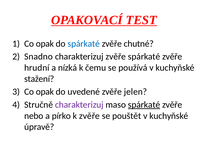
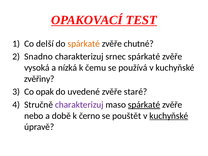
opak: opak -> delší (45, 44)
spárkaté colour: blue -> orange (84, 44)
charakterizuj zvěře: zvěře -> srnec (116, 57)
hrudní: hrudní -> vysoká (37, 68)
stažení: stažení -> zvěřiny (39, 79)
jelen: jelen -> staré (136, 92)
pírko: pírko -> době (61, 116)
k zvěře: zvěře -> černo (90, 116)
kuchyňské underline: none -> present (169, 116)
